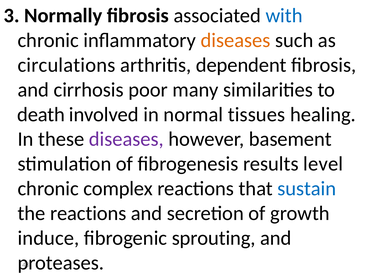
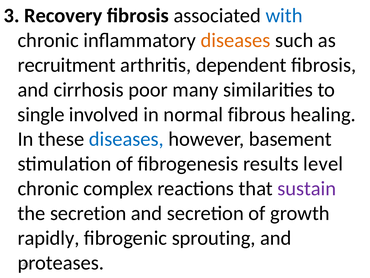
Normally: Normally -> Recovery (63, 16)
circulations: circulations -> recruitment (67, 65)
death: death -> single (41, 114)
tissues: tissues -> fibrous (257, 114)
diseases colour: purple -> blue (126, 139)
sustain colour: blue -> purple (307, 188)
the reactions: reactions -> secretion (88, 213)
induce: induce -> rapidly (48, 238)
